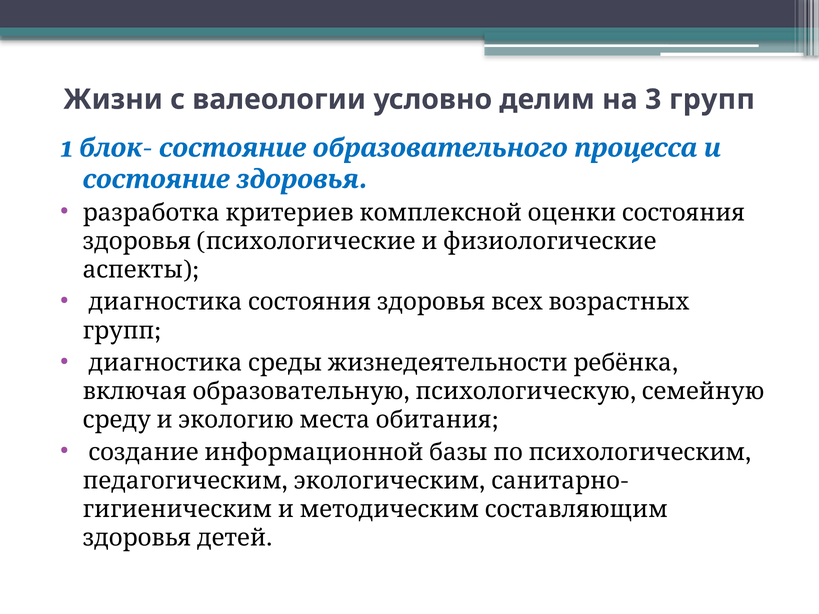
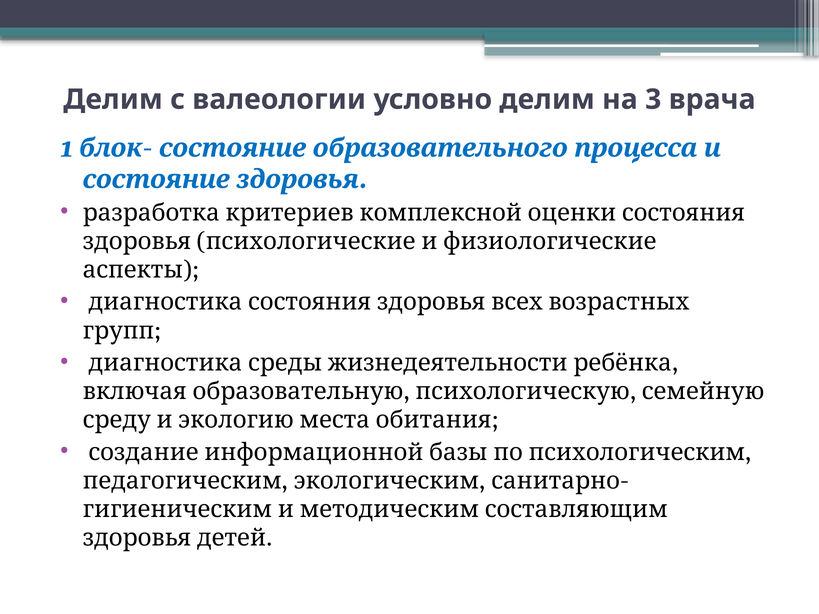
Жизни: Жизни -> Делим (113, 99)
3 групп: групп -> врача (712, 99)
